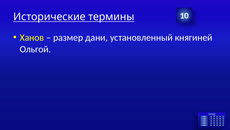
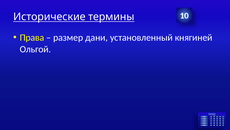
Ханов: Ханов -> Права (32, 37)
